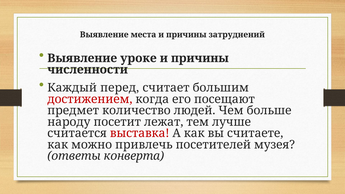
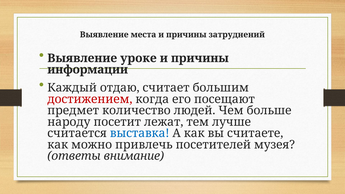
численности: численности -> информации (88, 70)
перед: перед -> отдаю (120, 88)
выставка colour: red -> blue (140, 133)
конверта: конверта -> внимание (134, 156)
